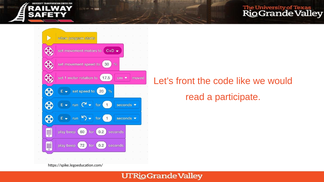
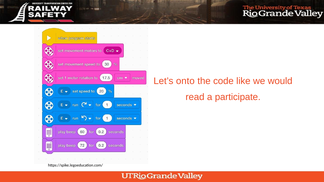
front: front -> onto (185, 81)
